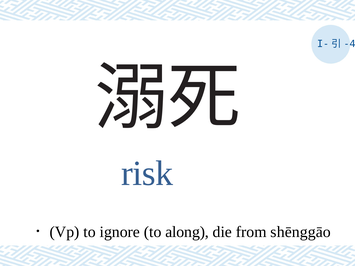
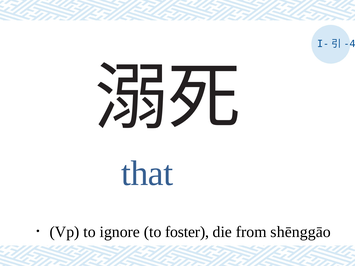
risk: risk -> that (147, 173)
along: along -> foster (187, 232)
